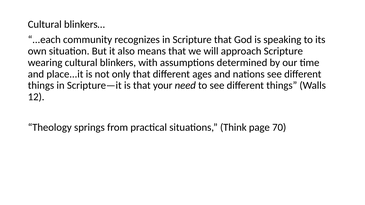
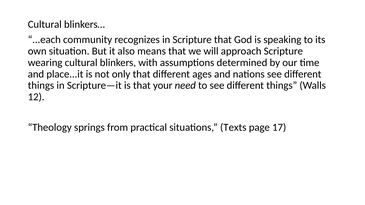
Think: Think -> Texts (233, 128)
70: 70 -> 17 (279, 128)
